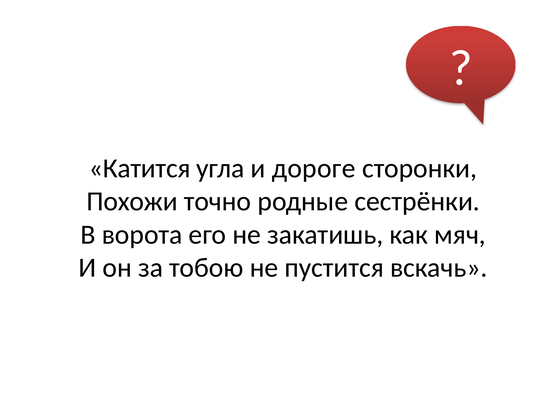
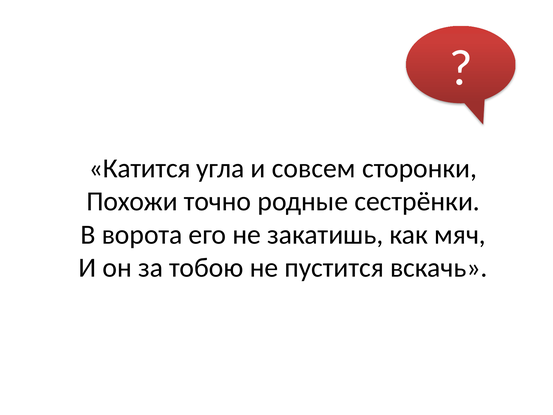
дороге: дороге -> совсем (314, 168)
